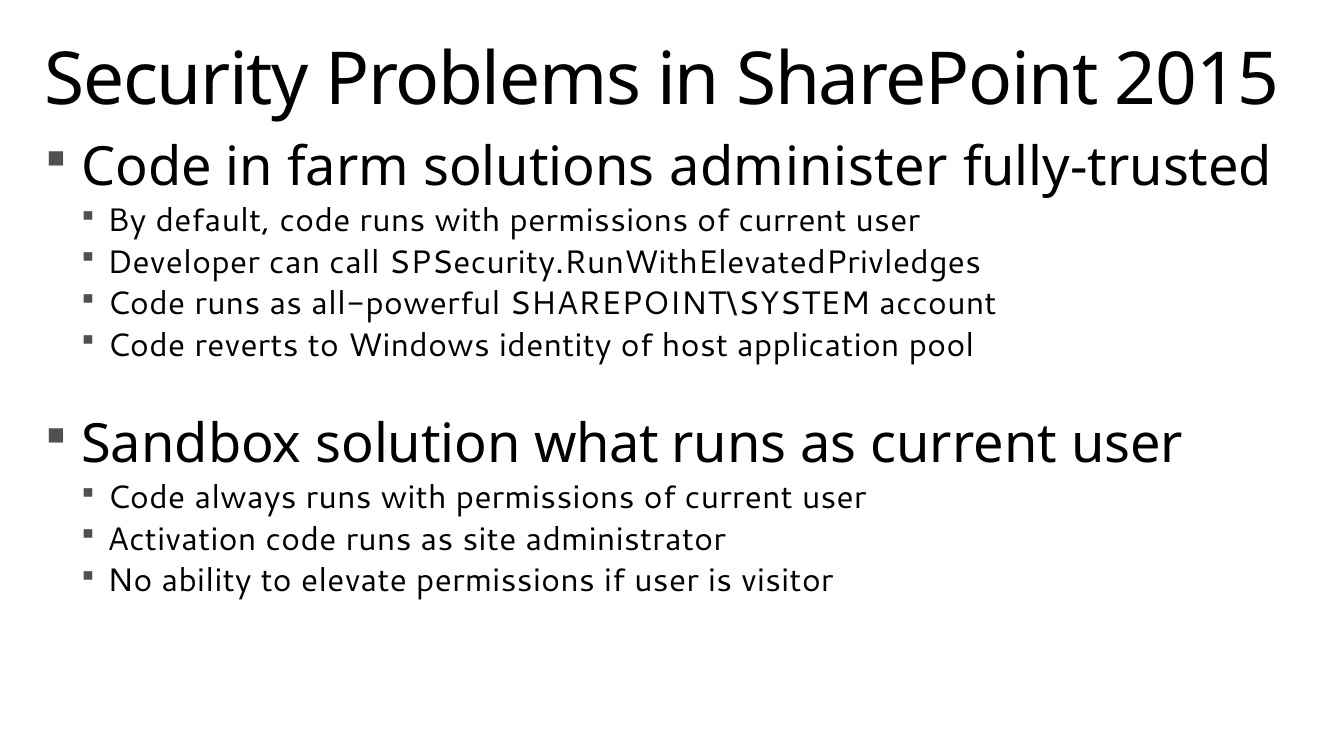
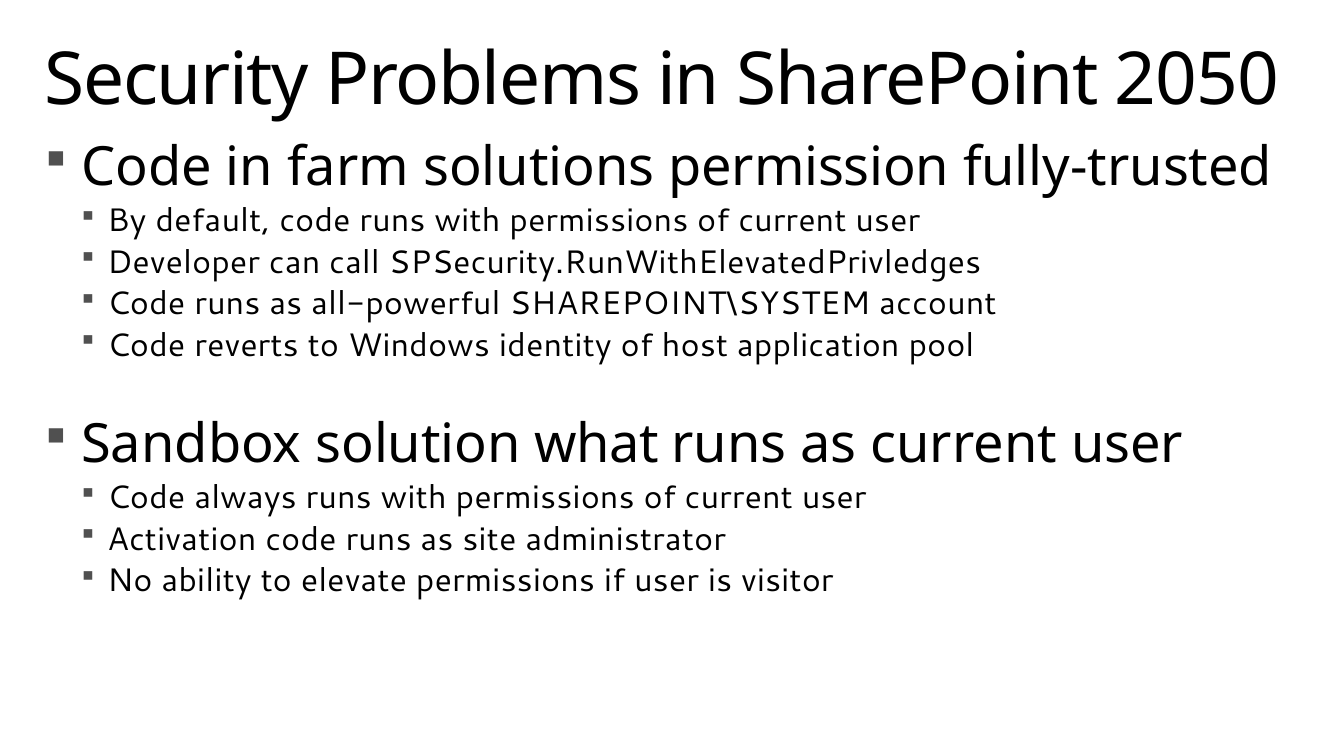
2015: 2015 -> 2050 (1197, 80)
administer: administer -> permission (809, 168)
